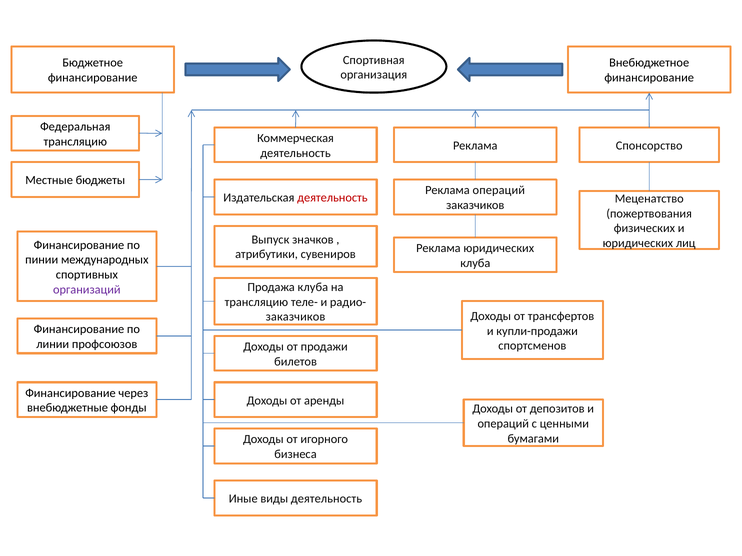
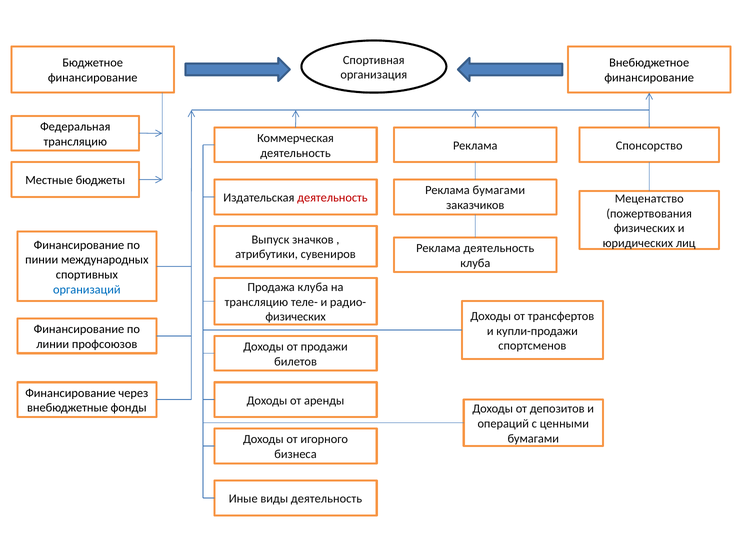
Реклама операций: операций -> бумагами (499, 191)
Реклама юридических: юридических -> деятельность (499, 248)
организаций colour: purple -> blue (87, 290)
заказчиков: заказчиков -> физических (296, 317)
